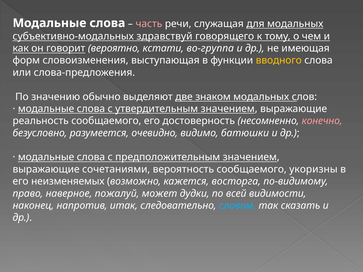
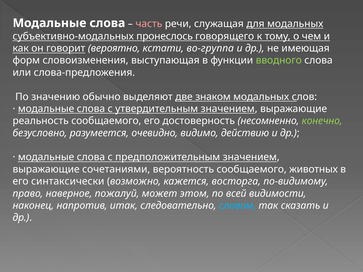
здравствуй: здравствуй -> пронеслось (165, 36)
вводного colour: yellow -> light green (279, 60)
конечно colour: pink -> light green (322, 121)
батюшки: батюшки -> действию (245, 133)
укоризны: укоризны -> животных (313, 169)
неизменяемых: неизменяемых -> синтаксически (68, 182)
дудки: дудки -> этом (195, 194)
